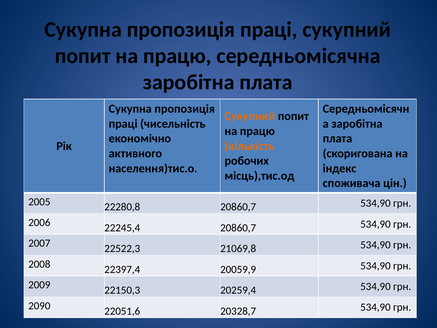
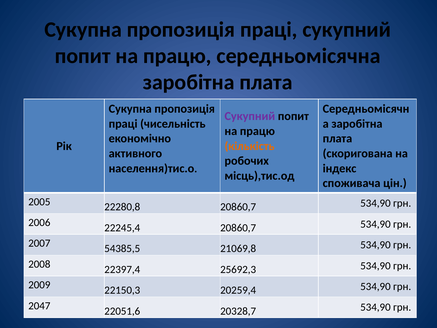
Сукупний colour: orange -> purple (250, 116)
22522,3: 22522,3 -> 54385,5 (122, 248)
20059,9: 20059,9 -> 25692,3 (238, 269)
2090: 2090 -> 2047 (39, 306)
